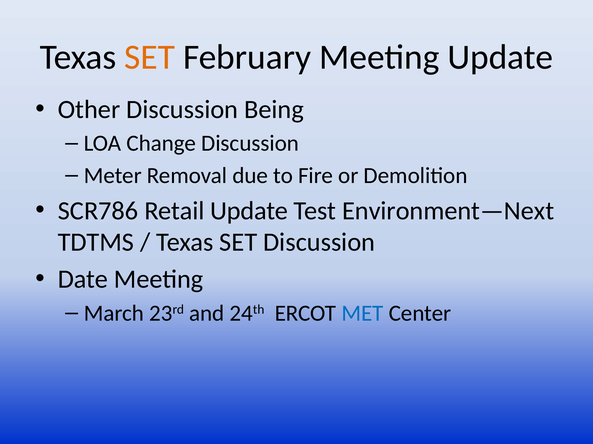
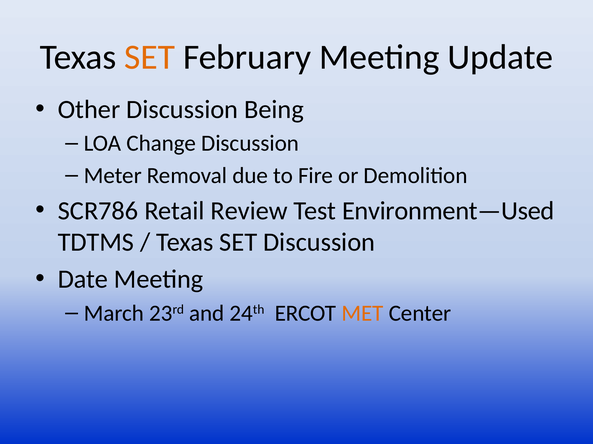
Retail Update: Update -> Review (249, 211)
Environment—Next: Environment—Next -> Environment—Used (448, 211)
MET colour: blue -> orange (362, 314)
